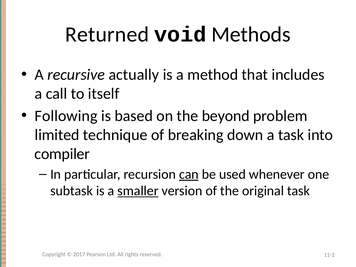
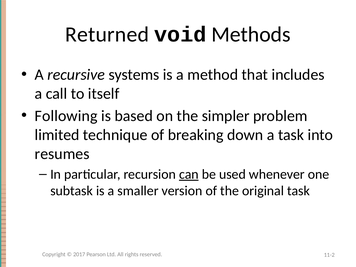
actually: actually -> systems (134, 75)
beyond: beyond -> simpler (226, 116)
compiler: compiler -> resumes (62, 154)
smaller underline: present -> none (138, 191)
